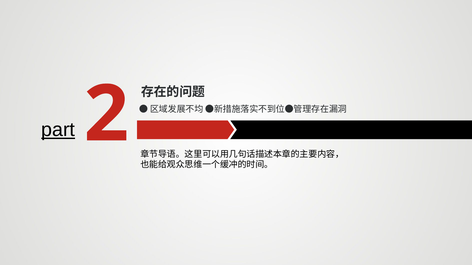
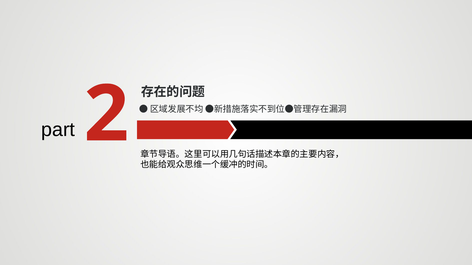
part underline: present -> none (58, 130)
